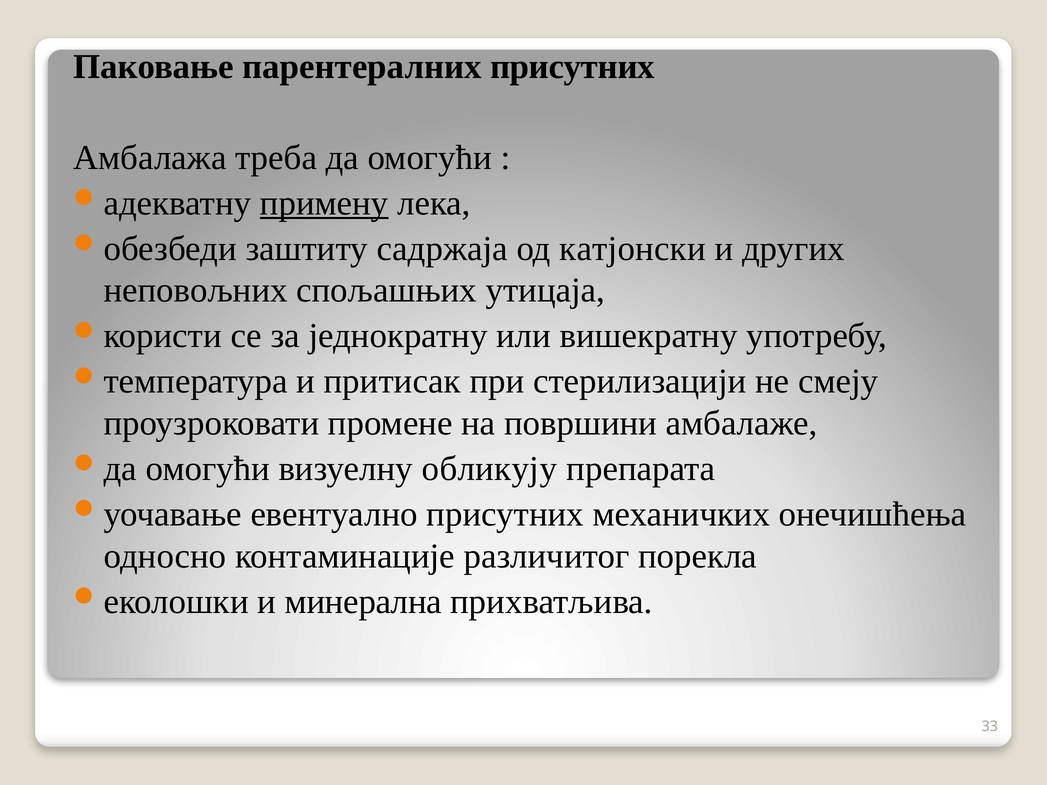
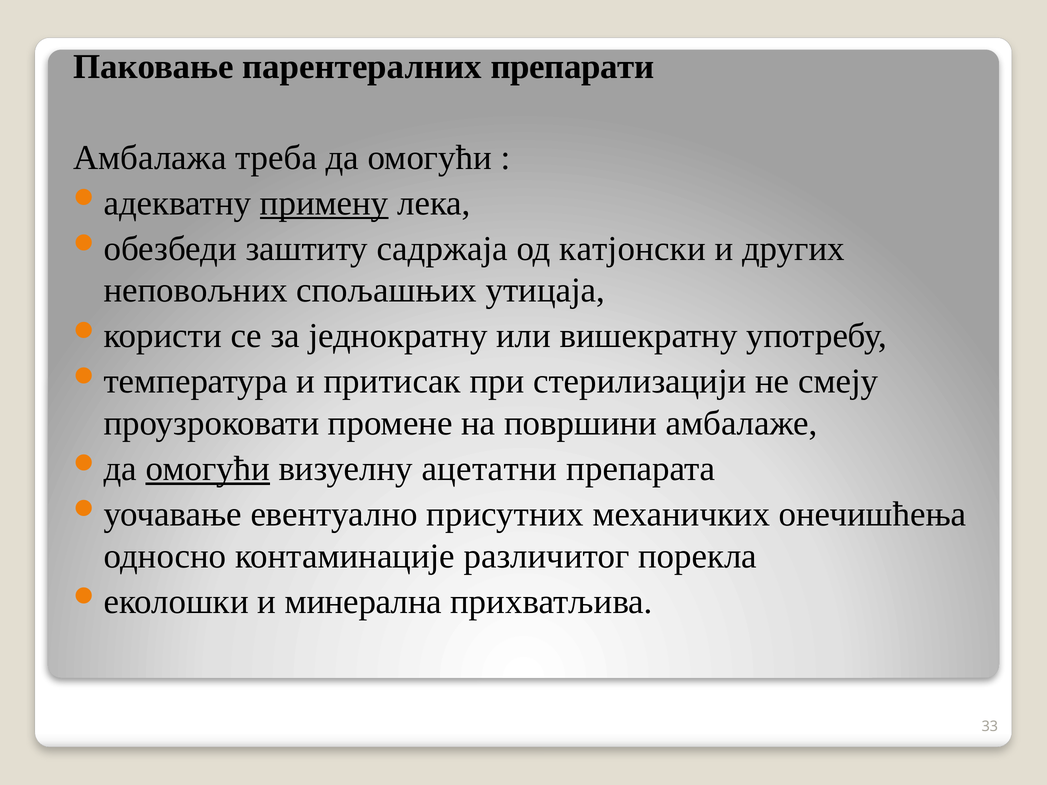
парентералних присутних: присутних -> препарати (572, 67)
омогући underline: none -> present (208, 469)
обликују: обликују -> ацетатни (489, 469)
